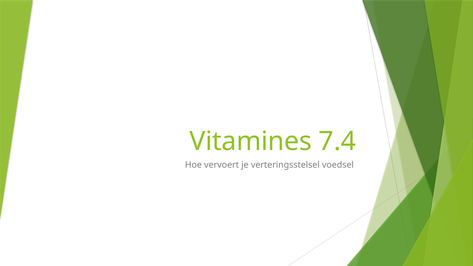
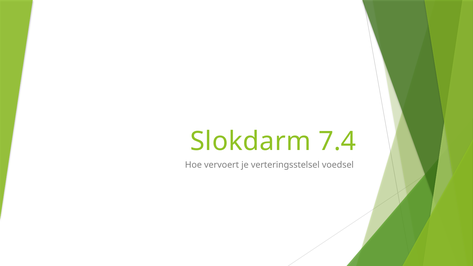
Vitamines: Vitamines -> Slokdarm (250, 141)
